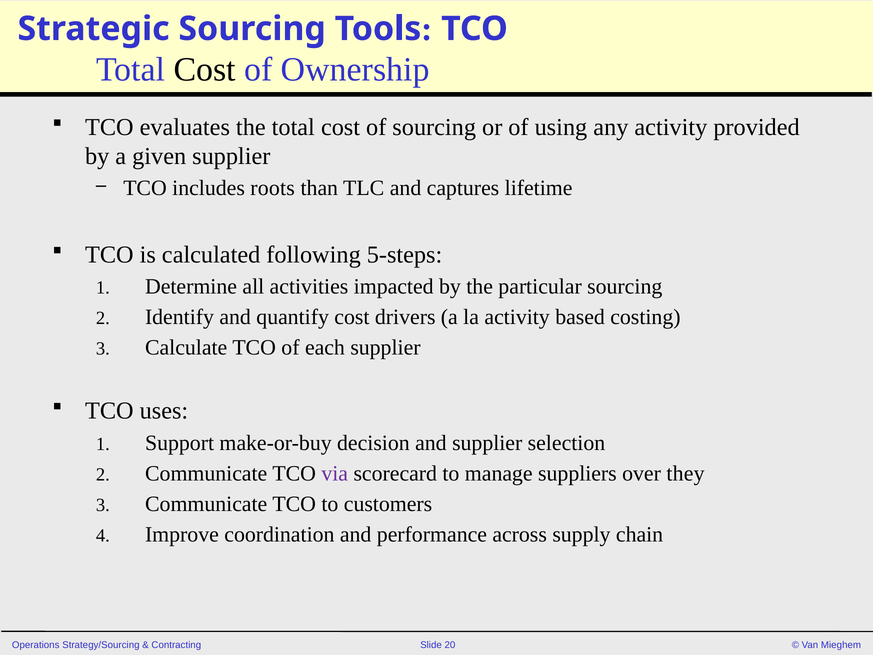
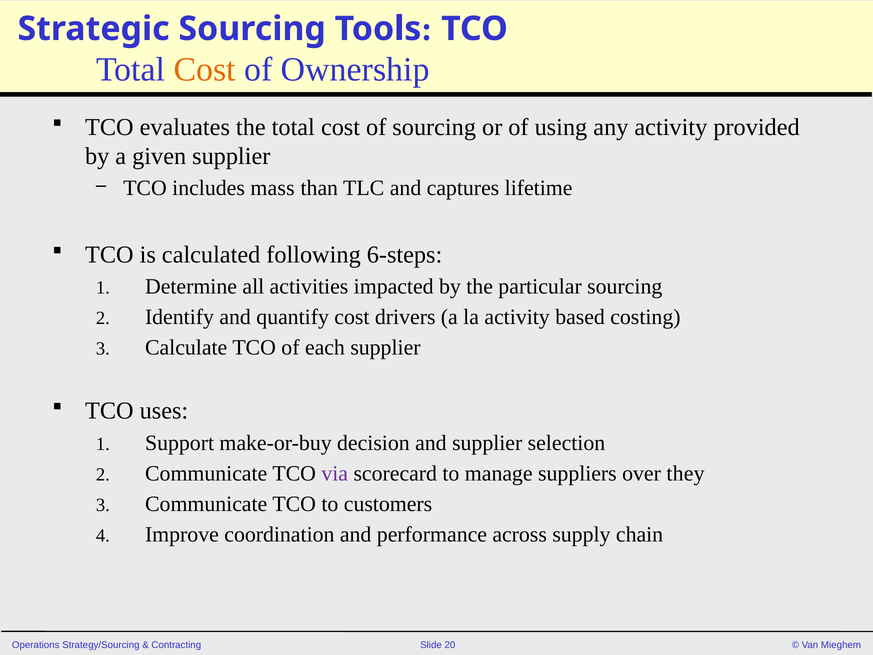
Cost colour: black -> orange (205, 70)
roots: roots -> mass (273, 188)
5-steps: 5-steps -> 6-steps (405, 255)
